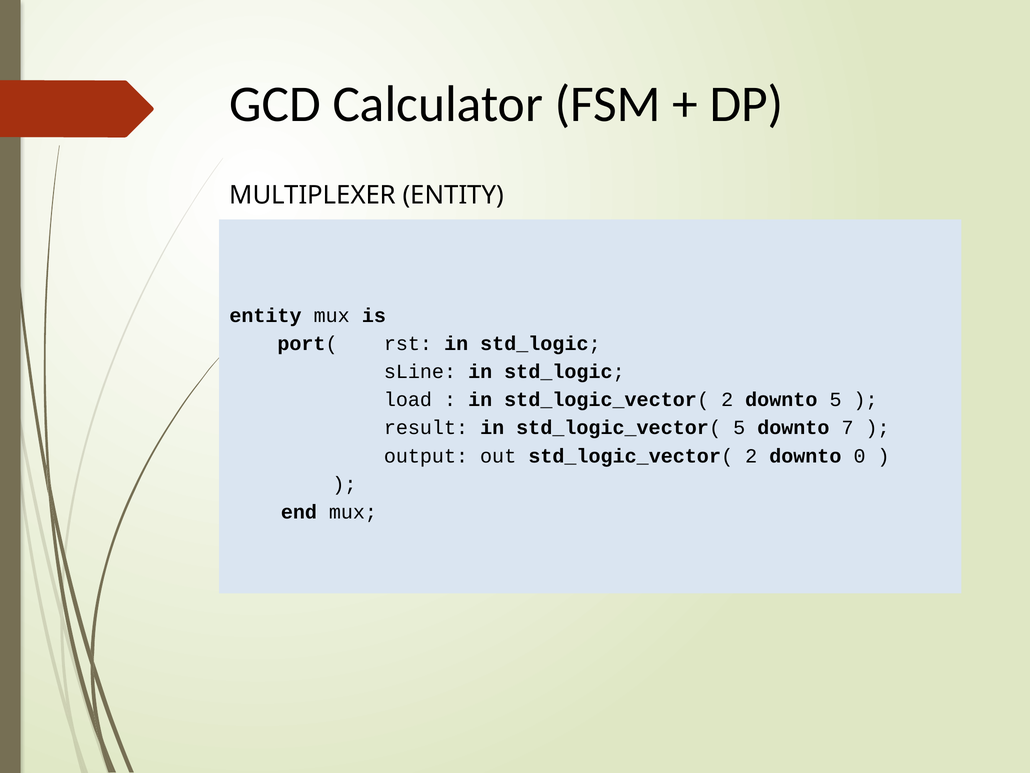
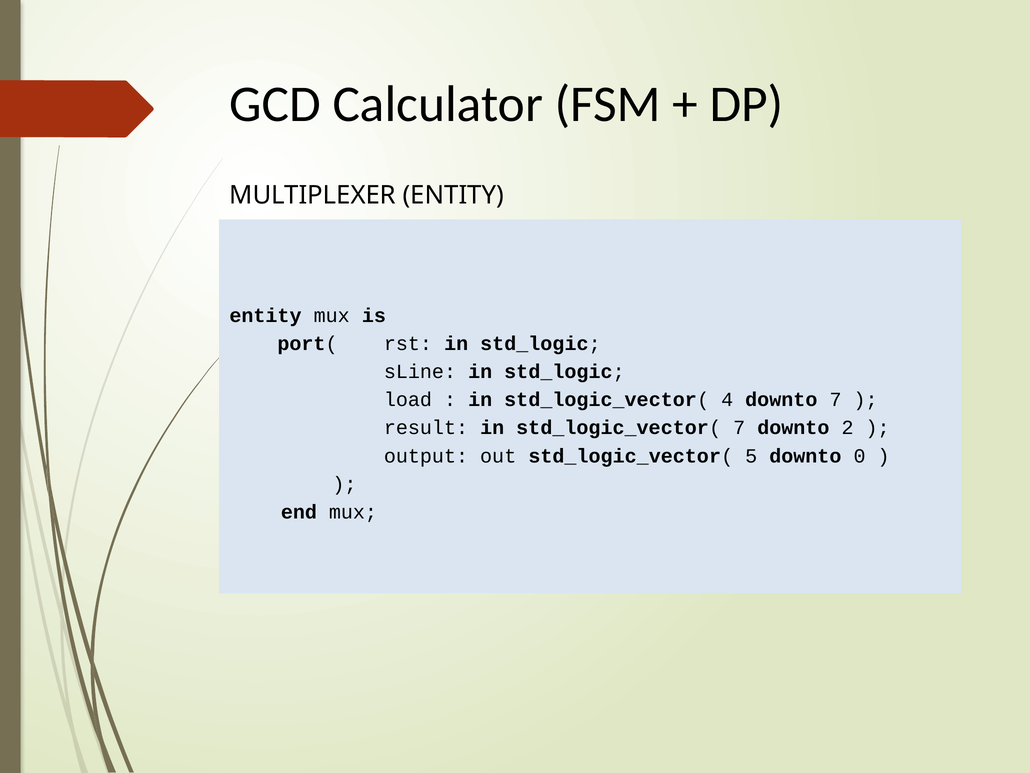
in std_logic_vector( 2: 2 -> 4 (727, 399)
downto 5: 5 -> 7 (836, 399)
std_logic_vector( 5: 5 -> 7 (739, 428)
7: 7 -> 2 (848, 428)
out std_logic_vector( 2: 2 -> 5 (751, 456)
